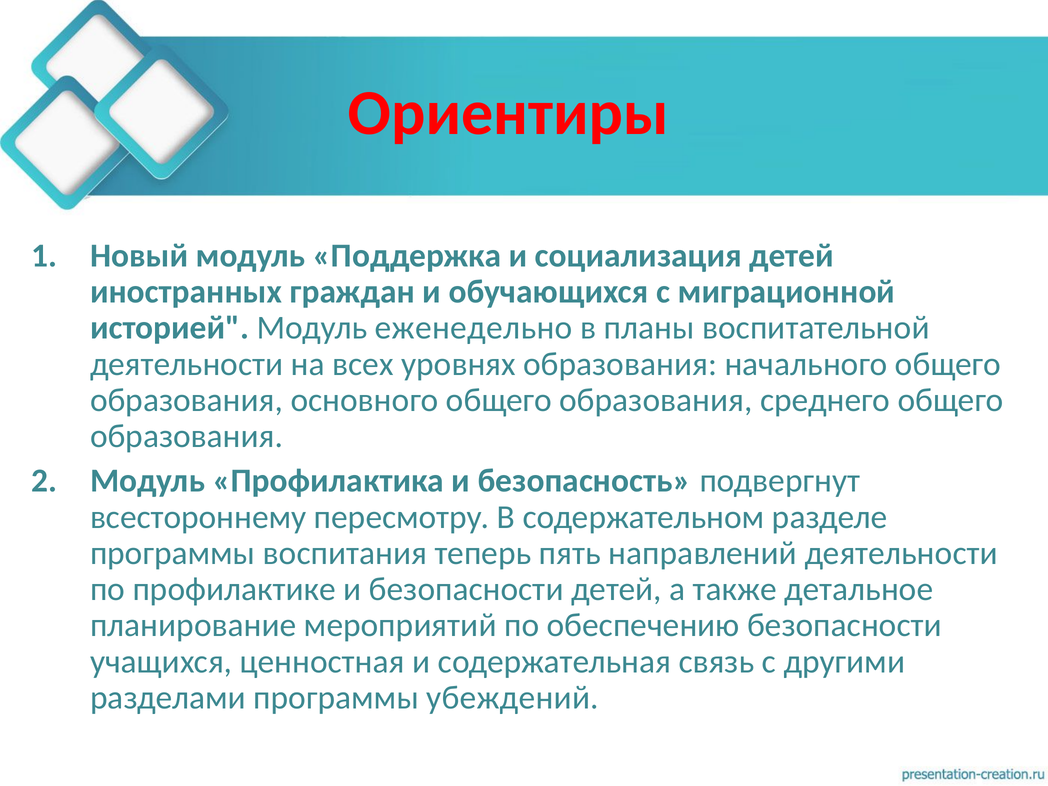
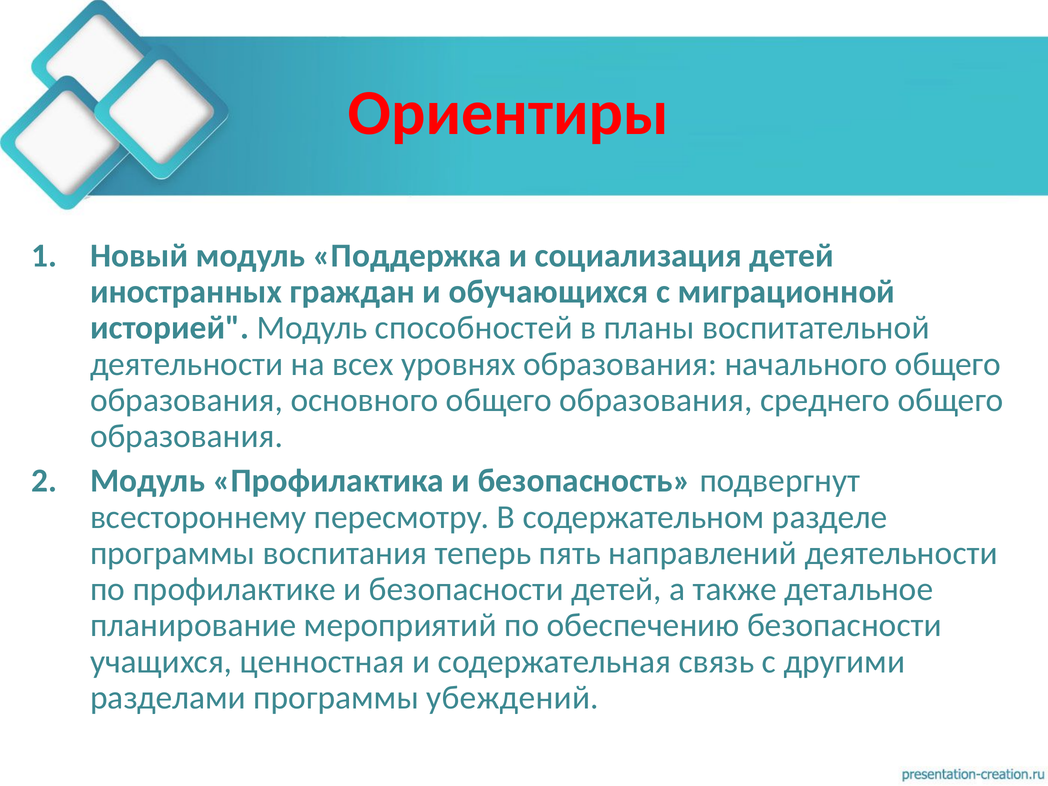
еженедельно: еженедельно -> способностей (474, 328)
